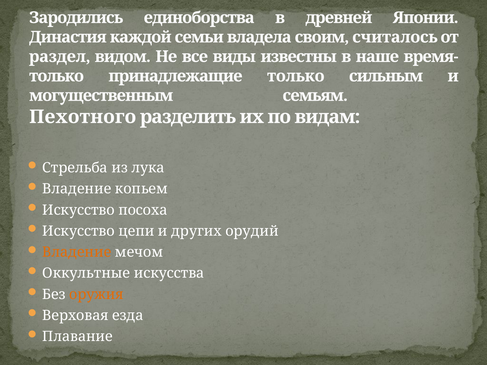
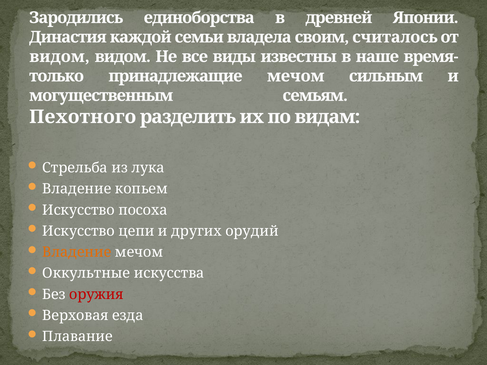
раздел: раздел -> видом (60, 57)
принадлежащие только: только -> мечом (296, 76)
оружия colour: orange -> red (96, 295)
